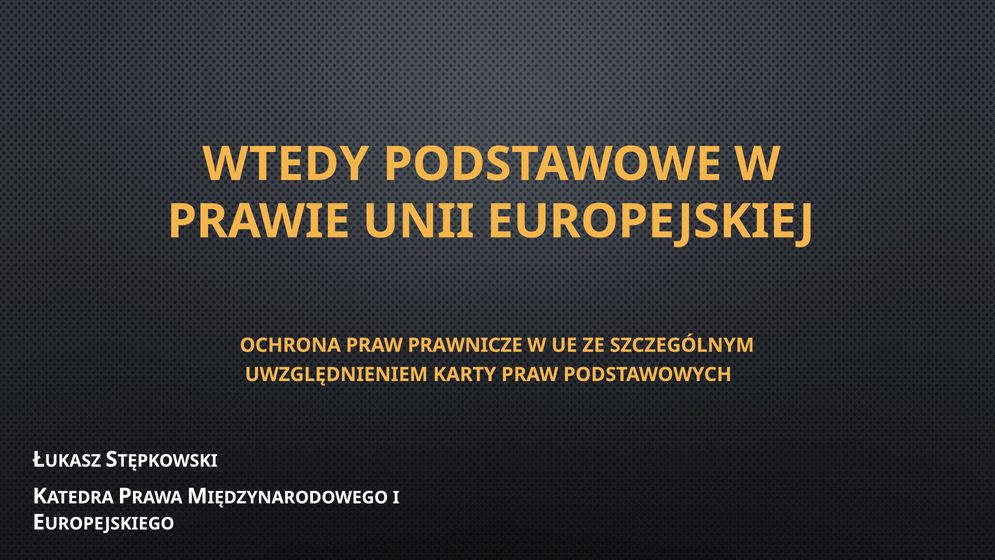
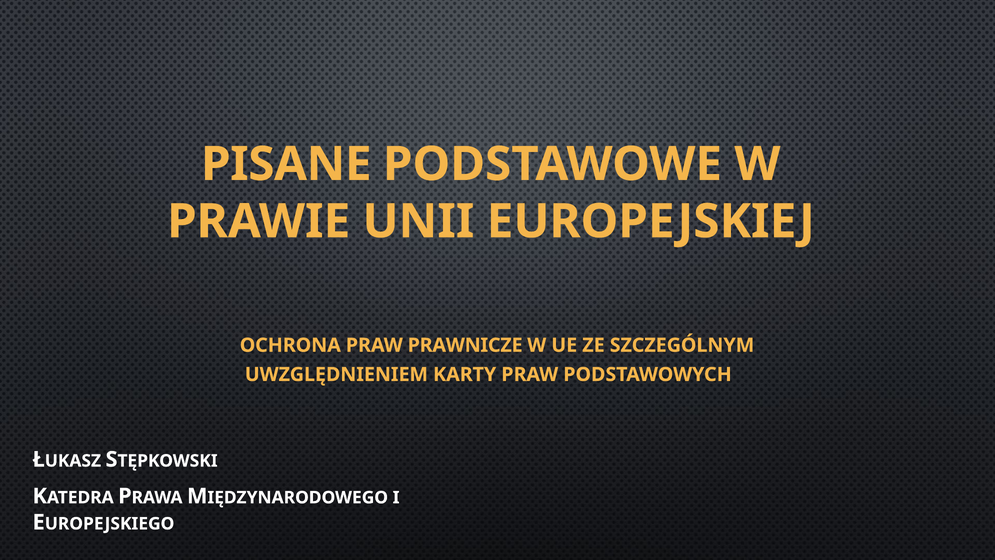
WTEDY: WTEDY -> PISANE (286, 164)
